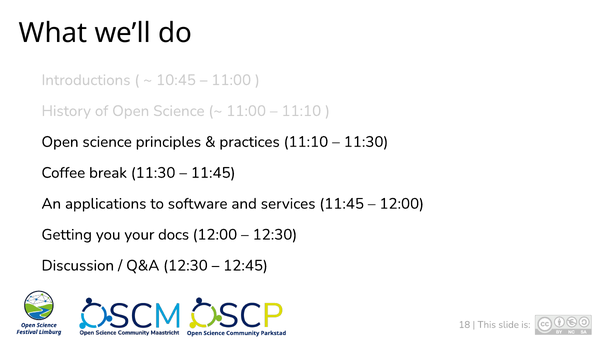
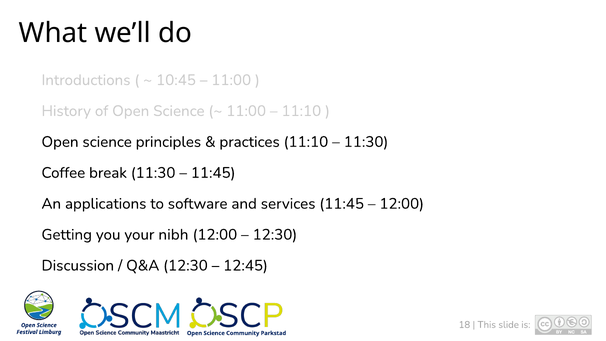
docs: docs -> nibh (173, 235)
